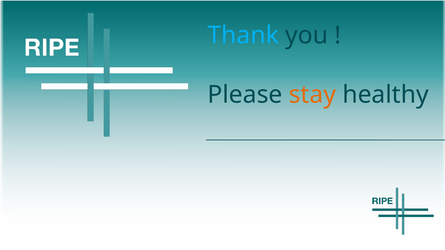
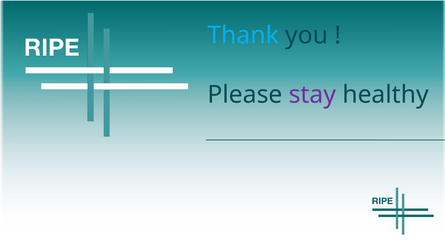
stay colour: orange -> purple (312, 95)
